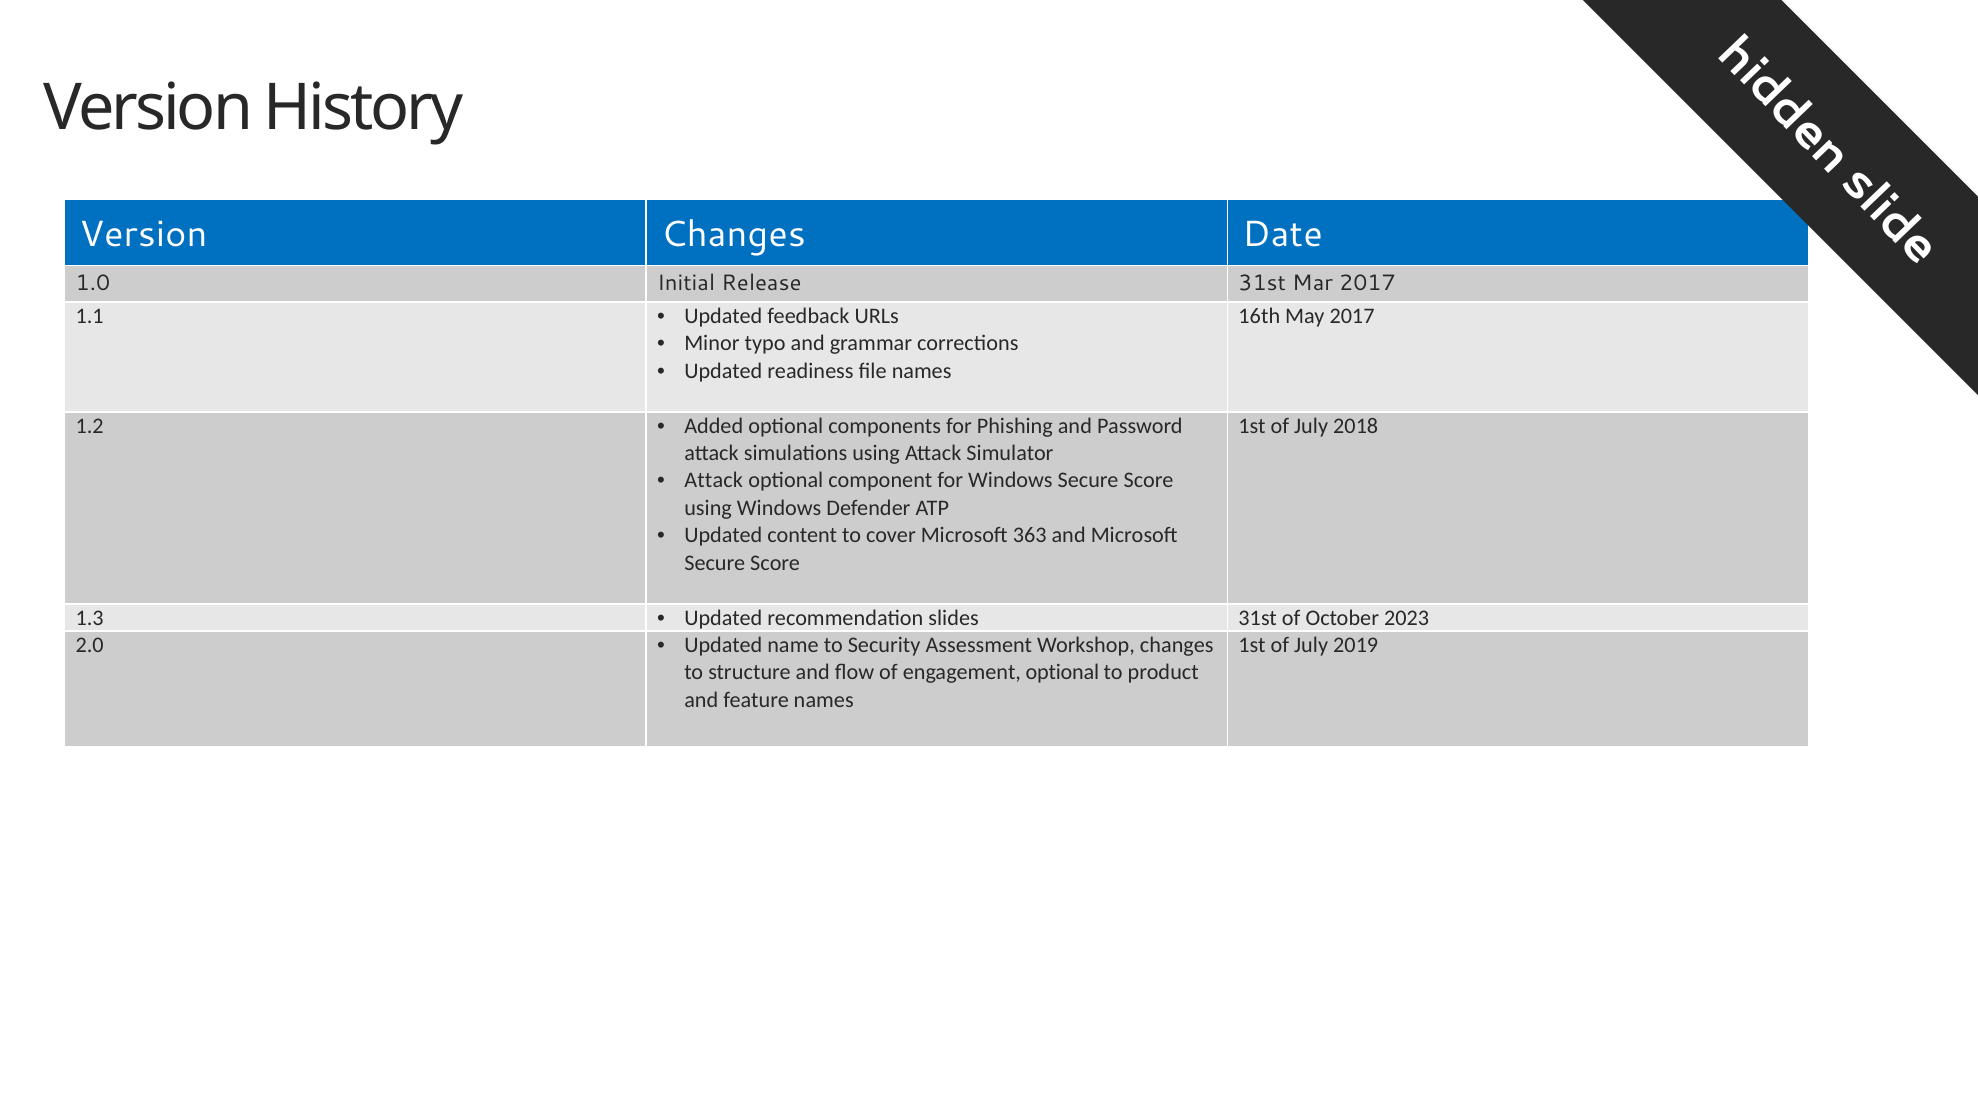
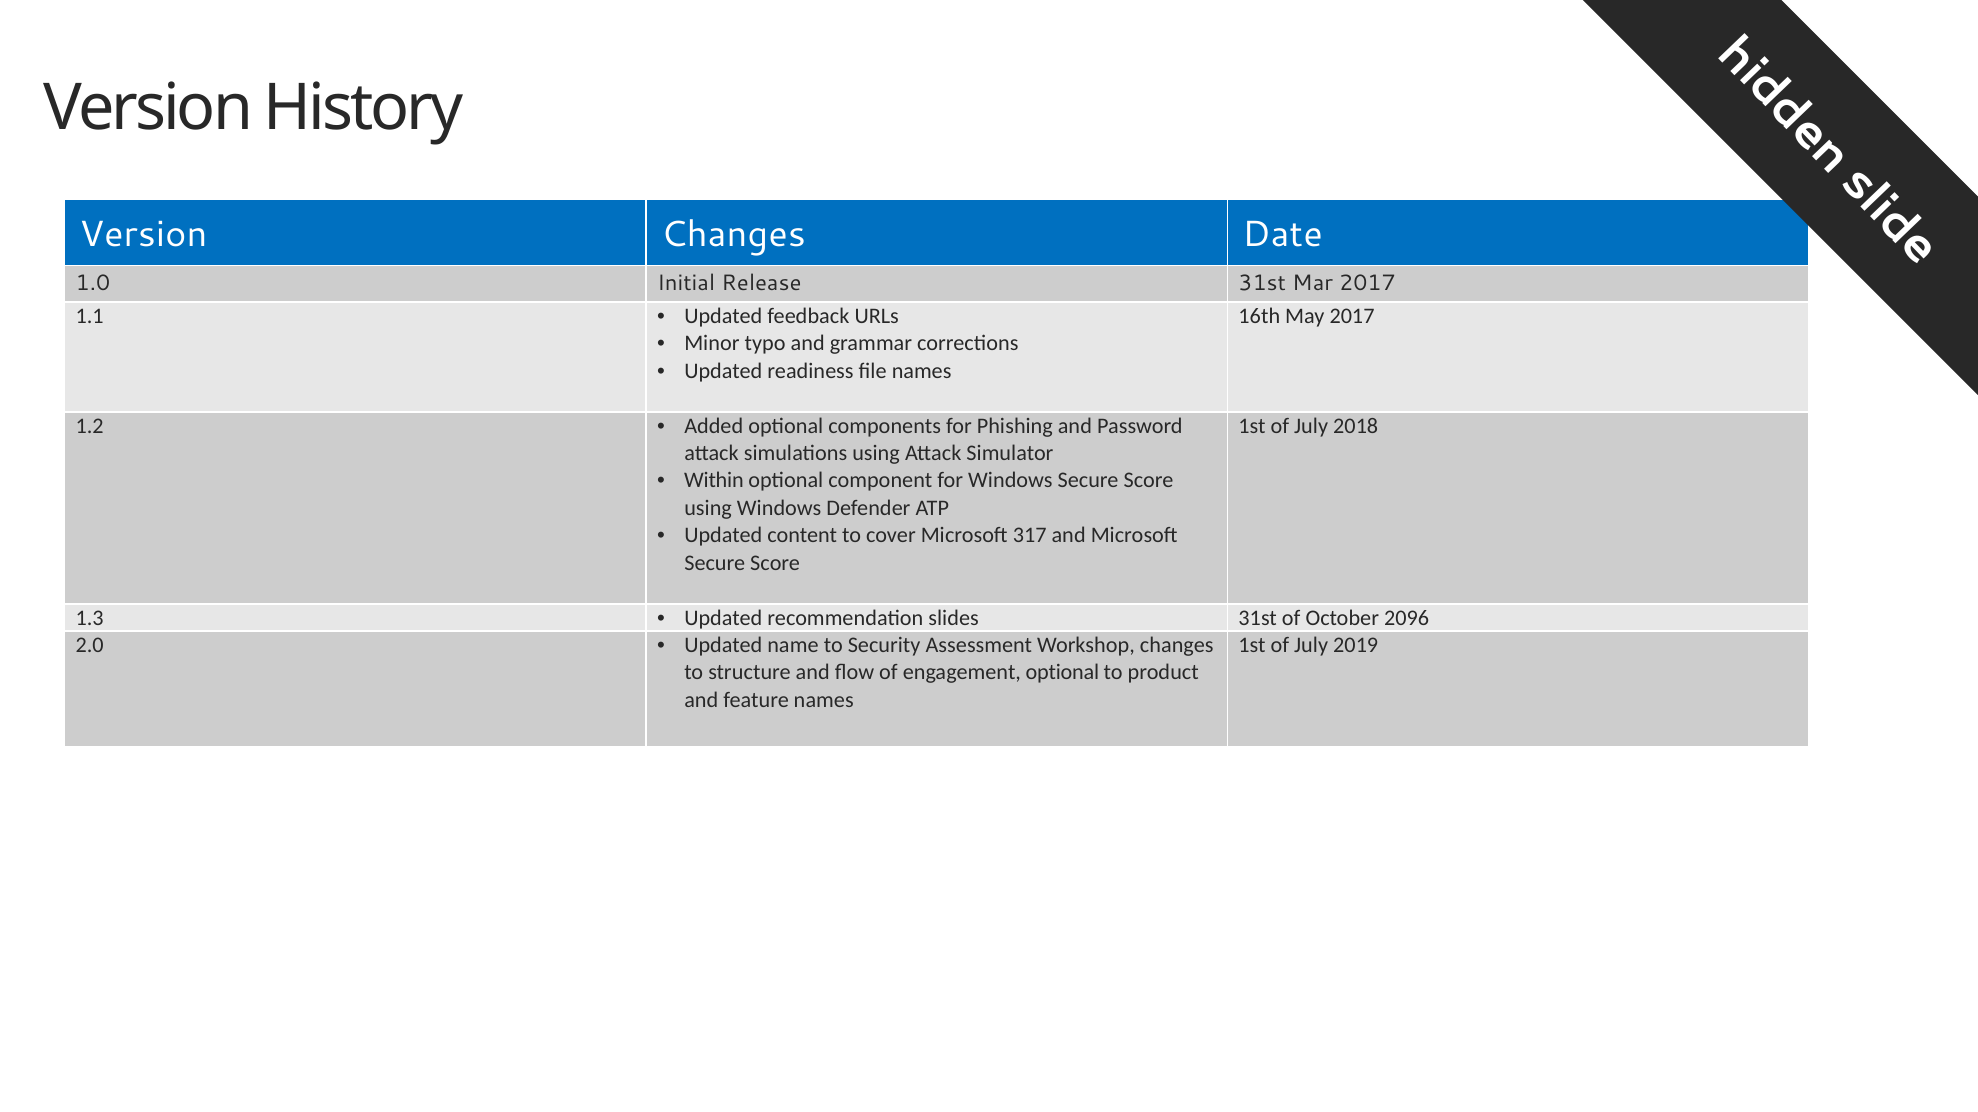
Attack: Attack -> Within (714, 481)
363: 363 -> 317 (1030, 536)
2023: 2023 -> 2096 (1407, 618)
